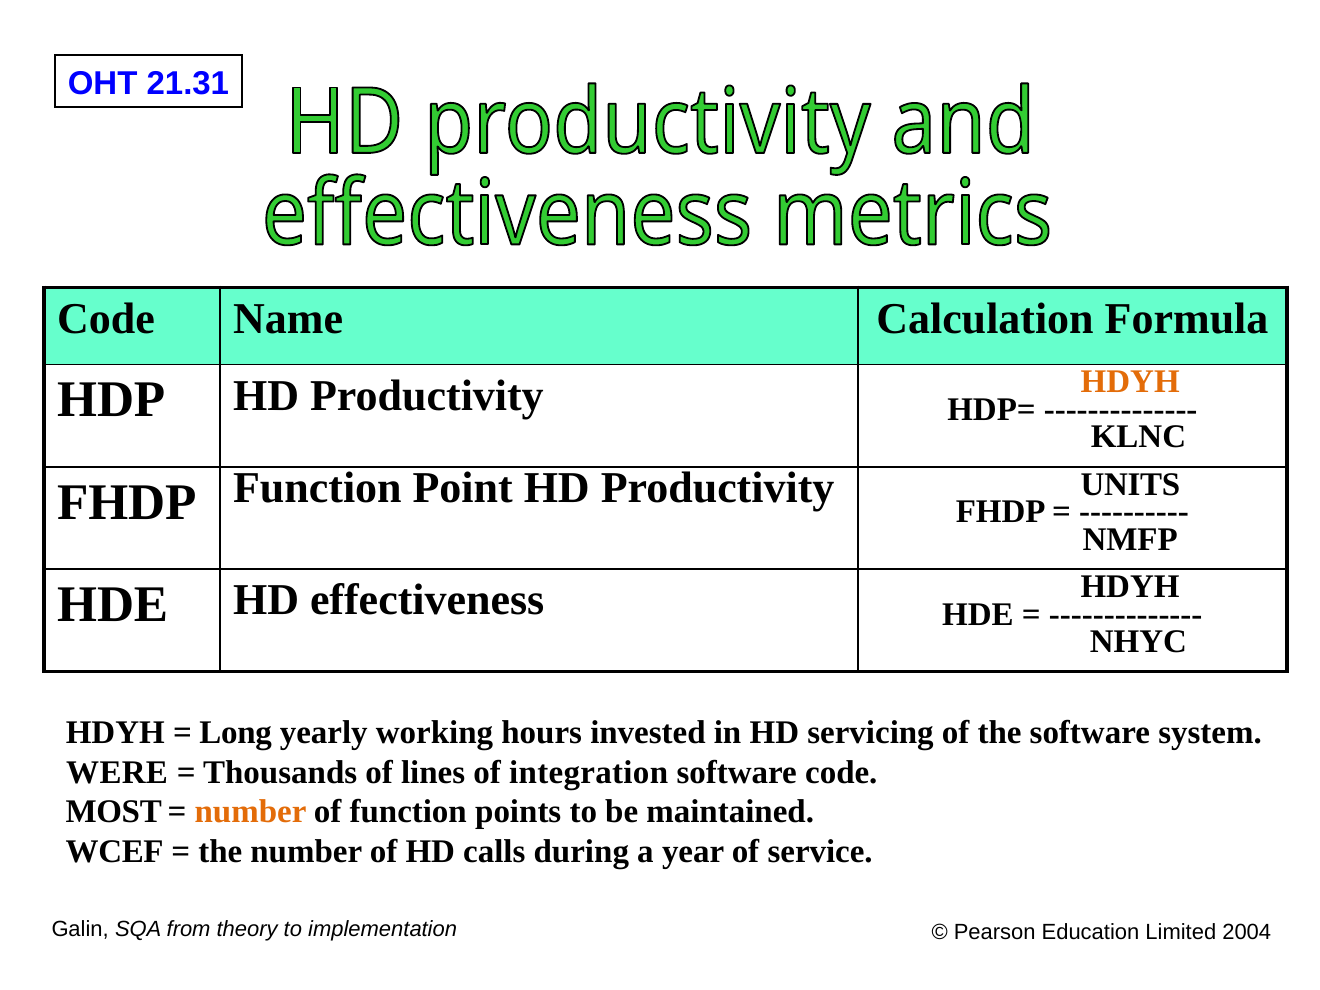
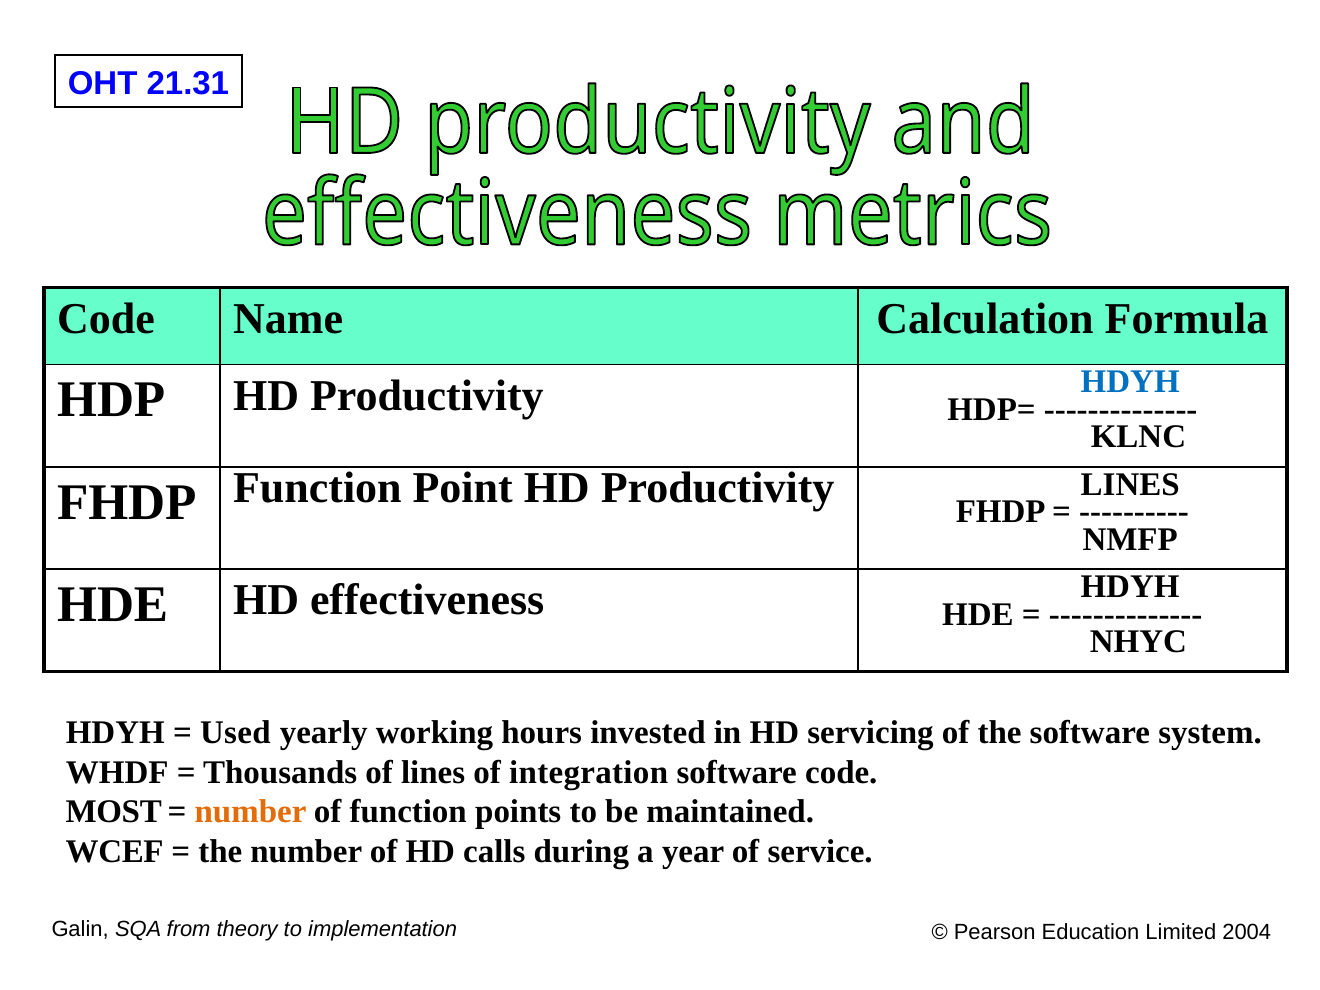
HDYH colour: orange -> blue (1130, 382)
Productivity UNITS: UNITS -> LINES (1130, 484)
Long: Long -> Used (235, 733)
WERE: WERE -> WHDF (117, 772)
